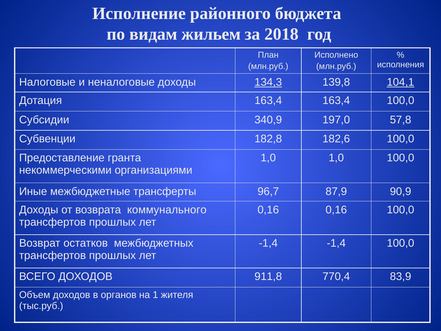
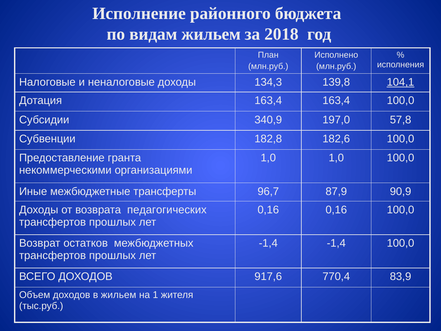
134,3 underline: present -> none (268, 82)
коммунального: коммунального -> педагогических (167, 210)
911,8: 911,8 -> 917,6 (268, 276)
в органов: органов -> жильем (119, 295)
